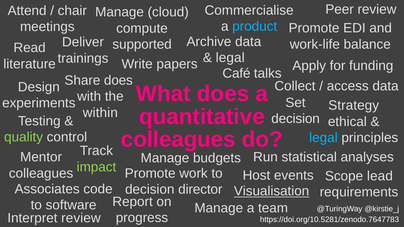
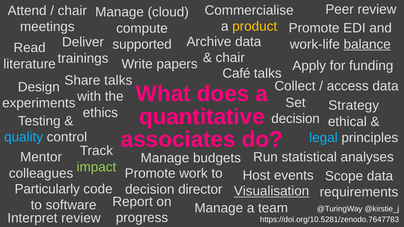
product colour: light blue -> yellow (255, 26)
balance underline: none -> present (367, 44)
legal: legal -> chair (230, 58)
Share does: does -> talks (118, 80)
within: within -> ethics (100, 113)
colleagues: colleagues -> associates (178, 140)
quality colour: light green -> light blue (24, 137)
Scope lead: lead -> data (380, 176)
Associates: Associates -> Particularly (47, 189)
